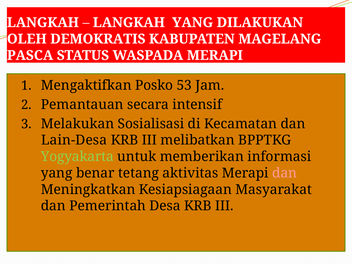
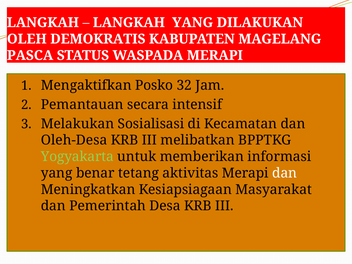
53: 53 -> 32 (184, 85)
Lain-Desa: Lain-Desa -> Oleh-Desa (74, 140)
dan colour: pink -> white (285, 173)
